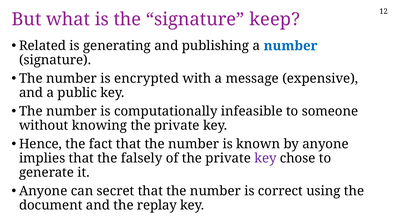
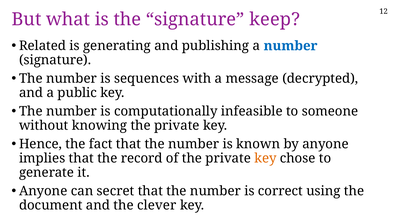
encrypted: encrypted -> sequences (147, 79)
expensive: expensive -> decrypted (320, 79)
falsely: falsely -> record (142, 158)
key colour: purple -> orange (265, 158)
replay: replay -> clever (157, 205)
